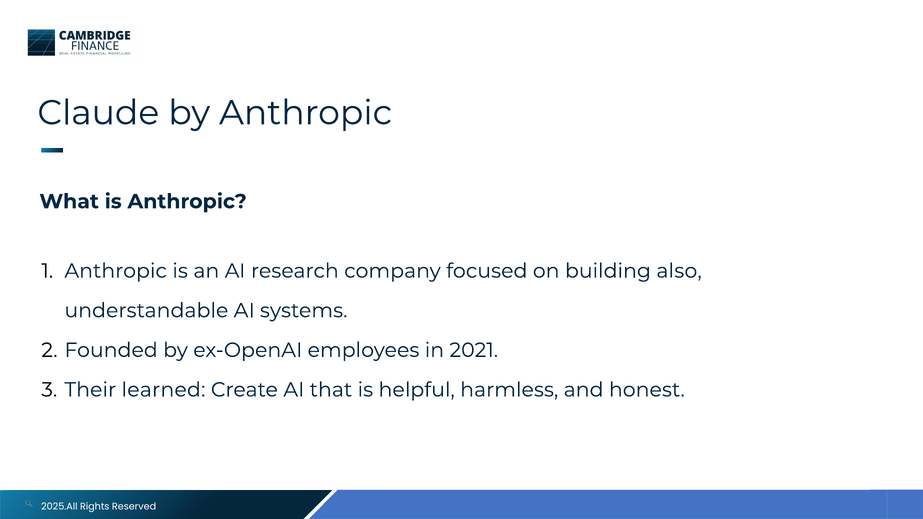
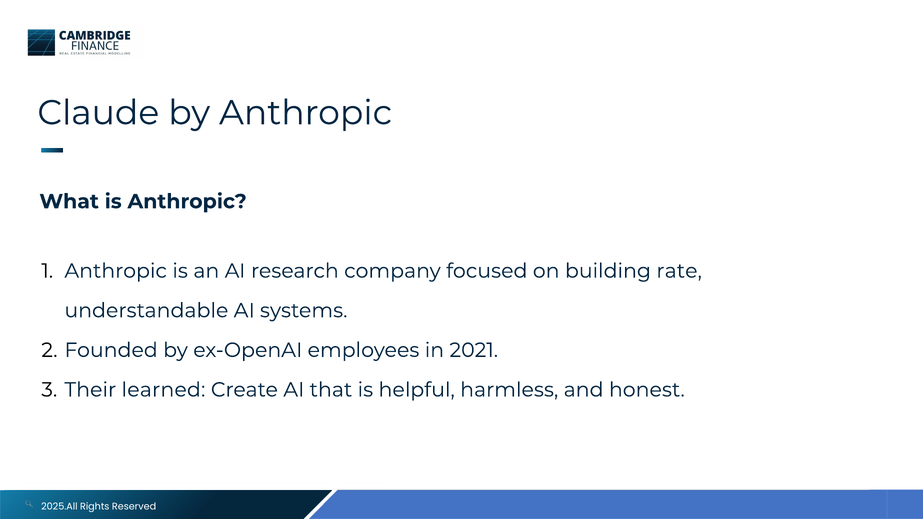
also: also -> rate (679, 271)
